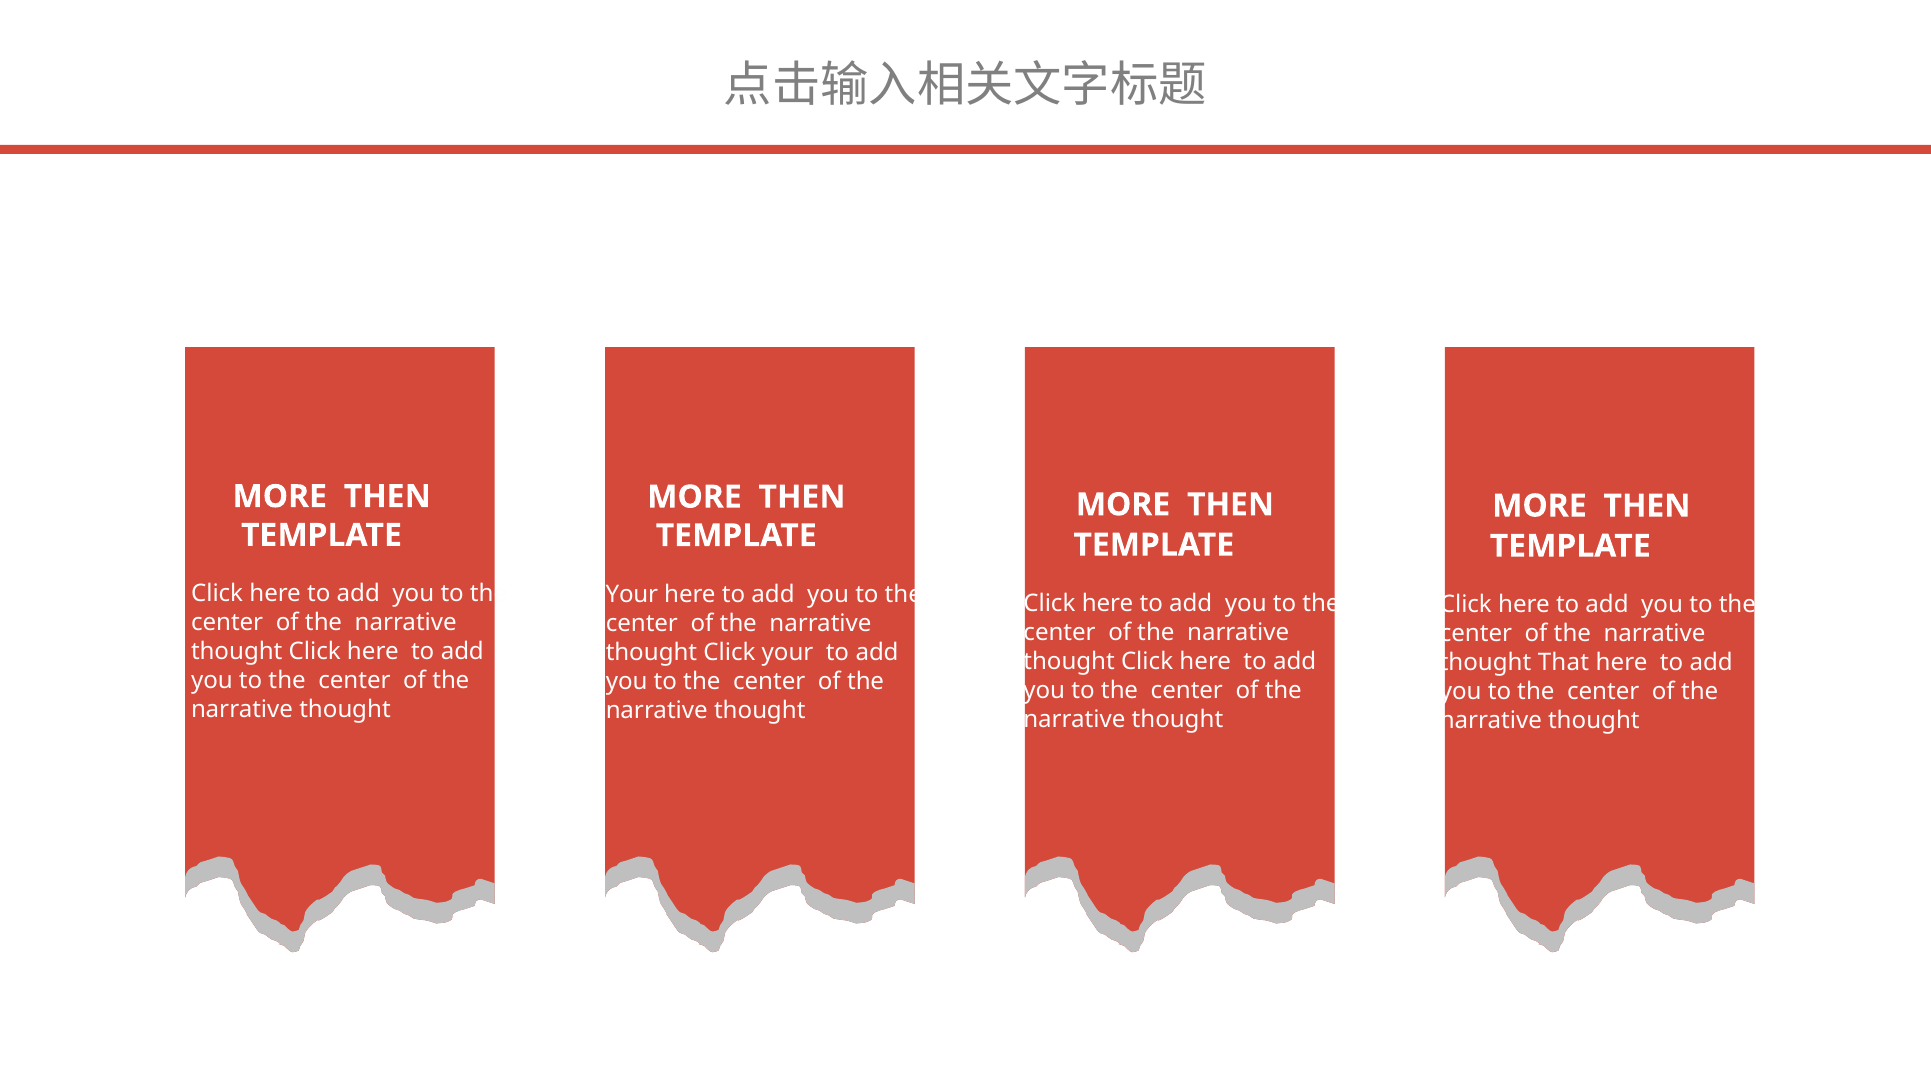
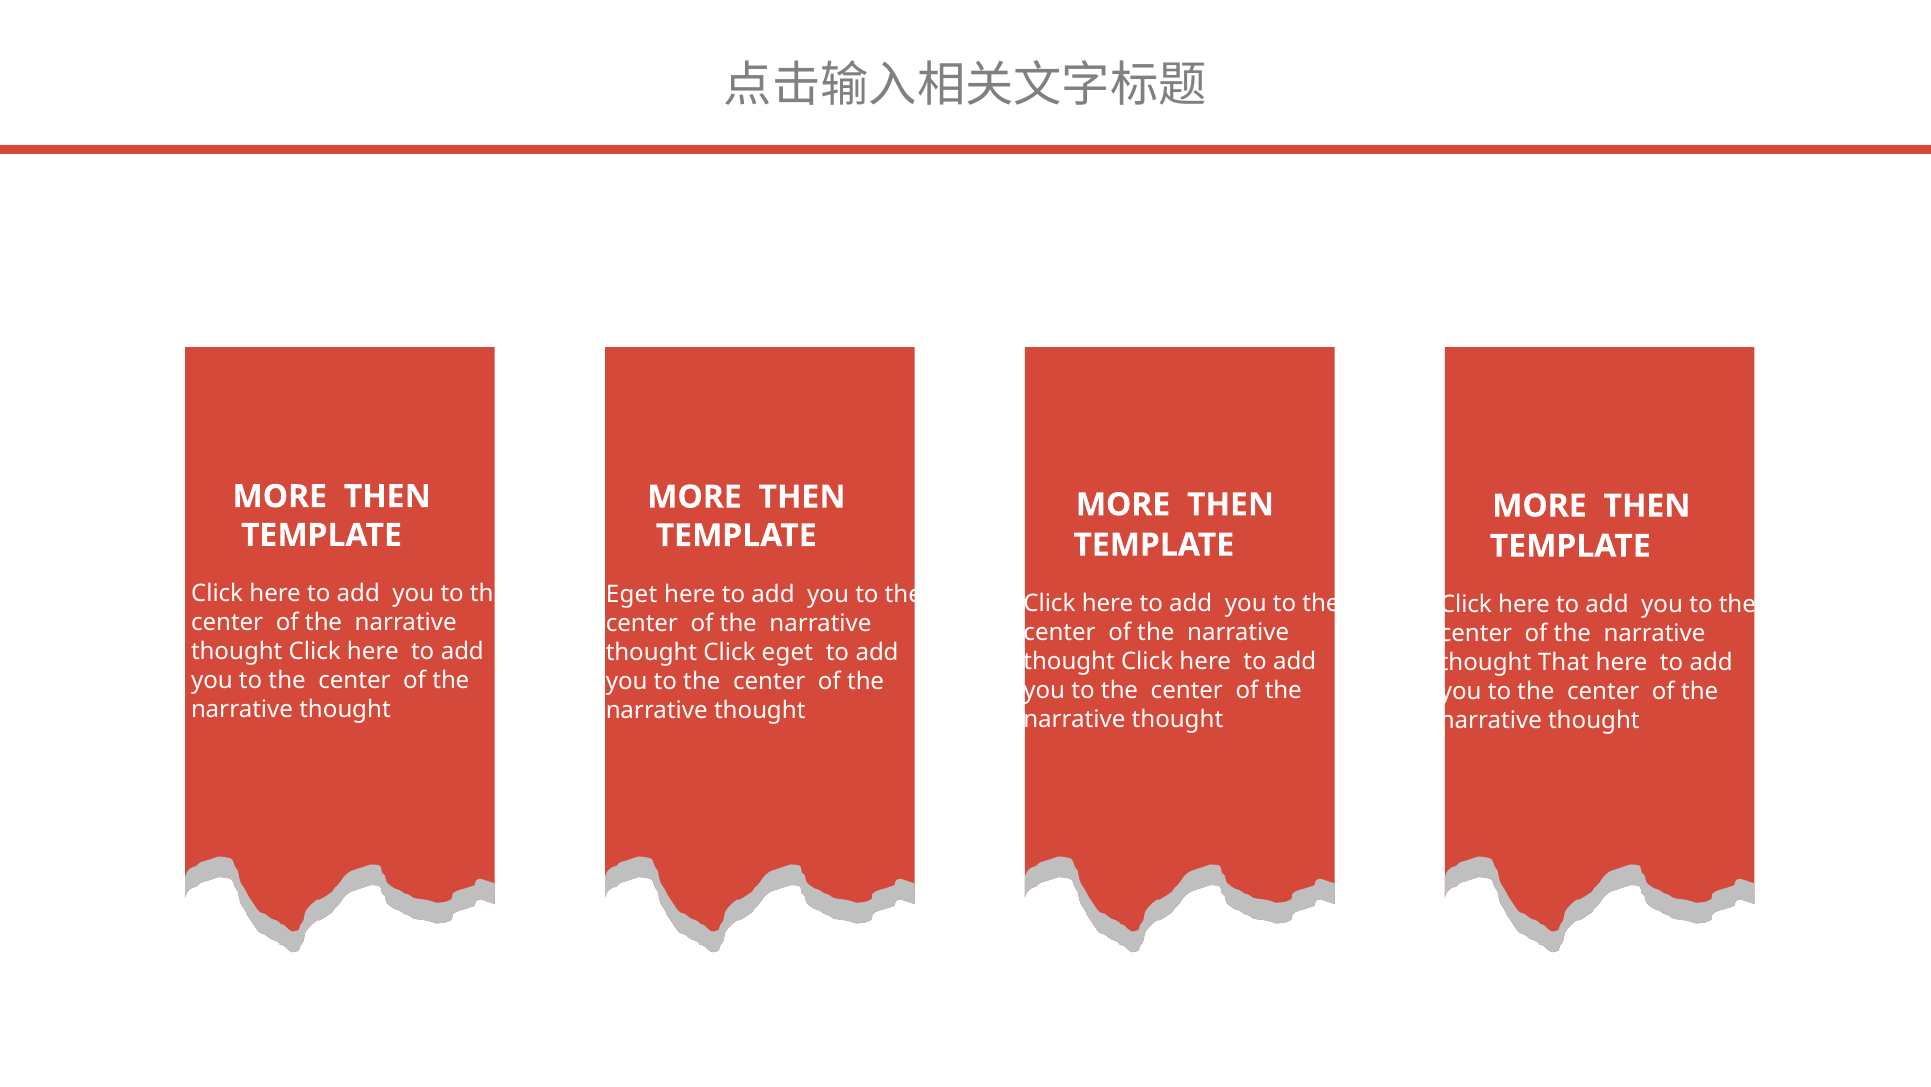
Your: Your -> Eget (632, 594)
Click your: your -> eget (787, 652)
